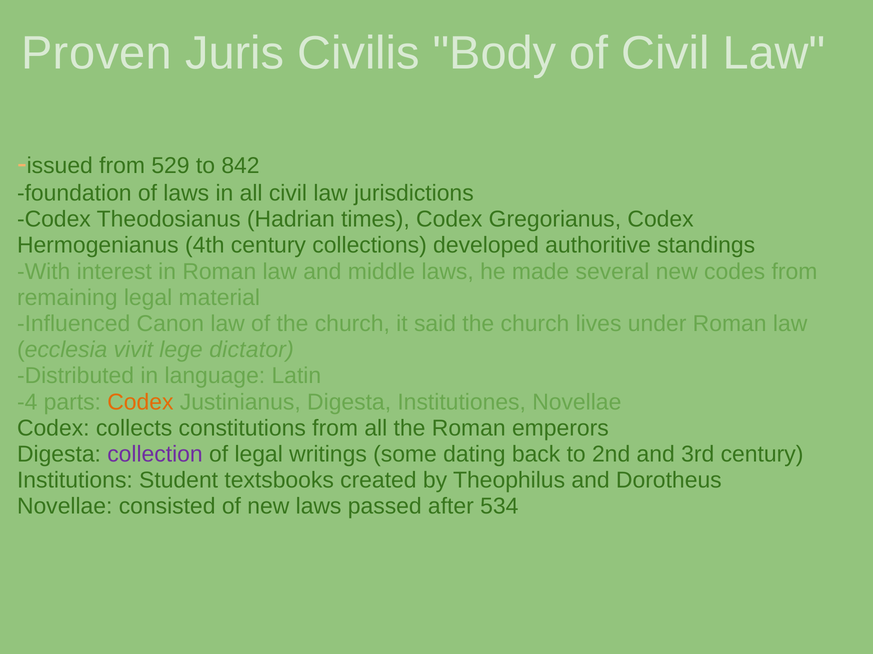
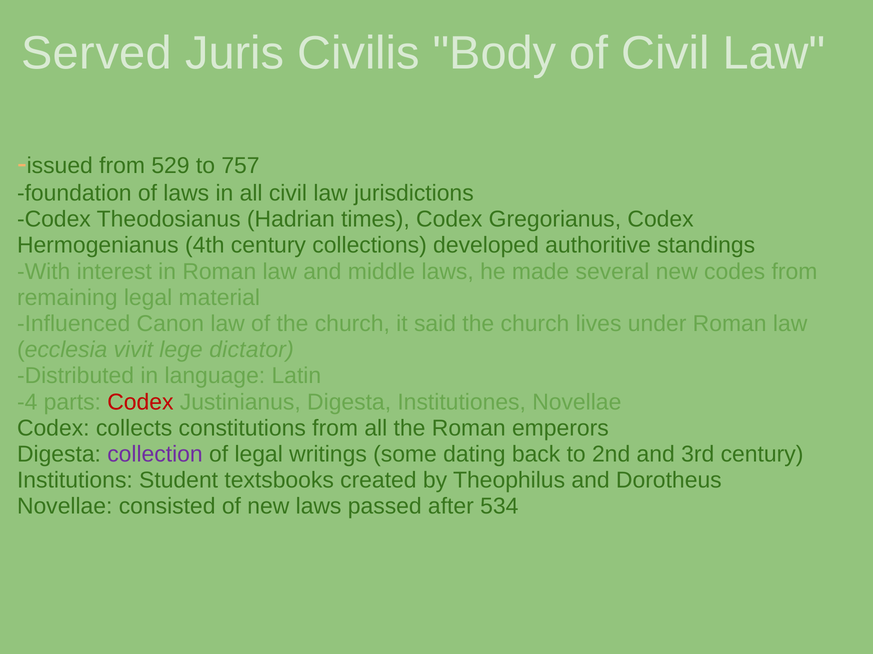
Proven: Proven -> Served (97, 53)
842: 842 -> 757 (240, 166)
Codex colour: orange -> red (140, 402)
